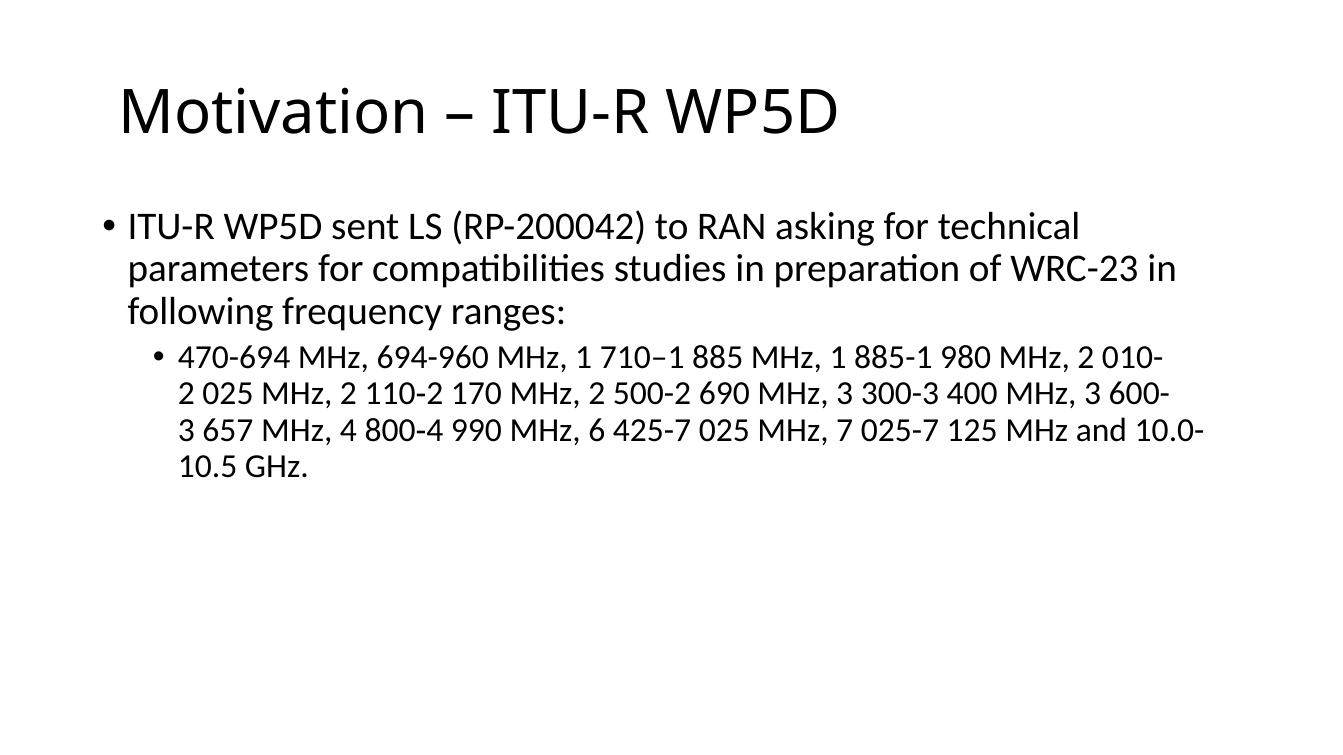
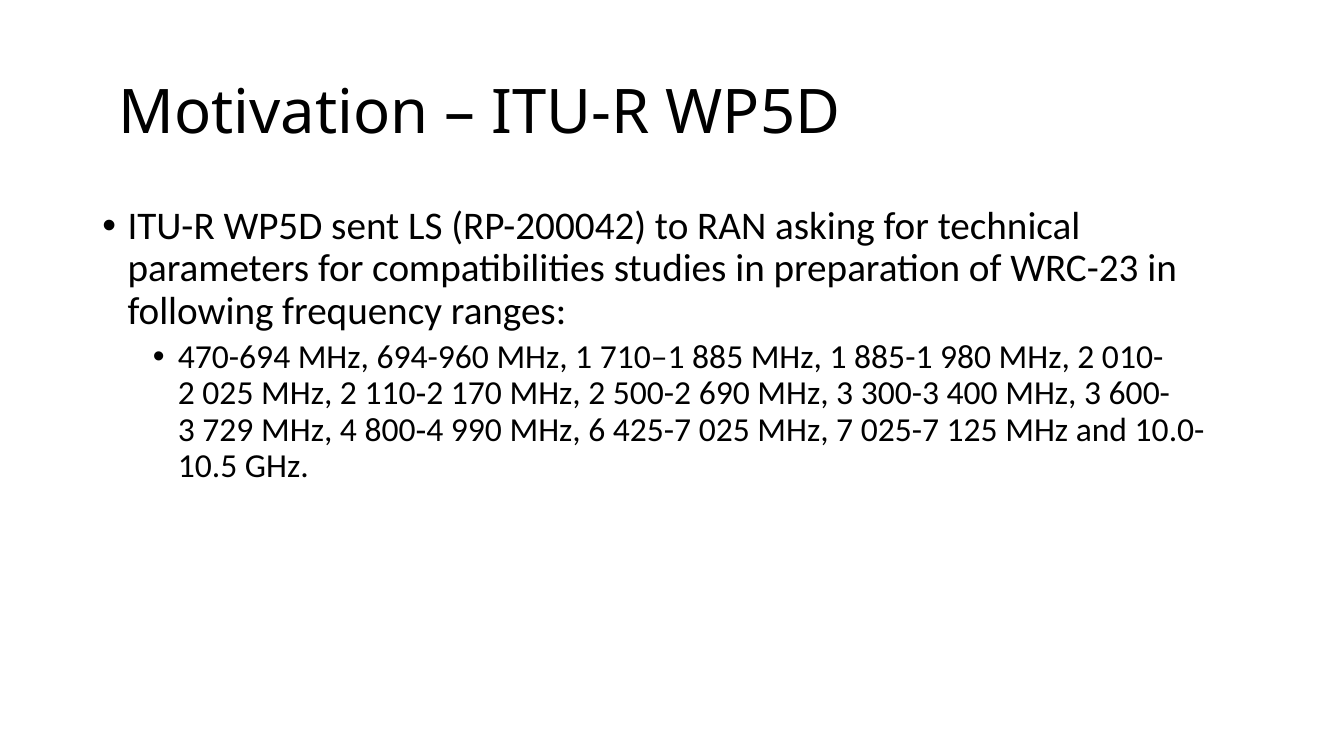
657: 657 -> 729 (228, 430)
